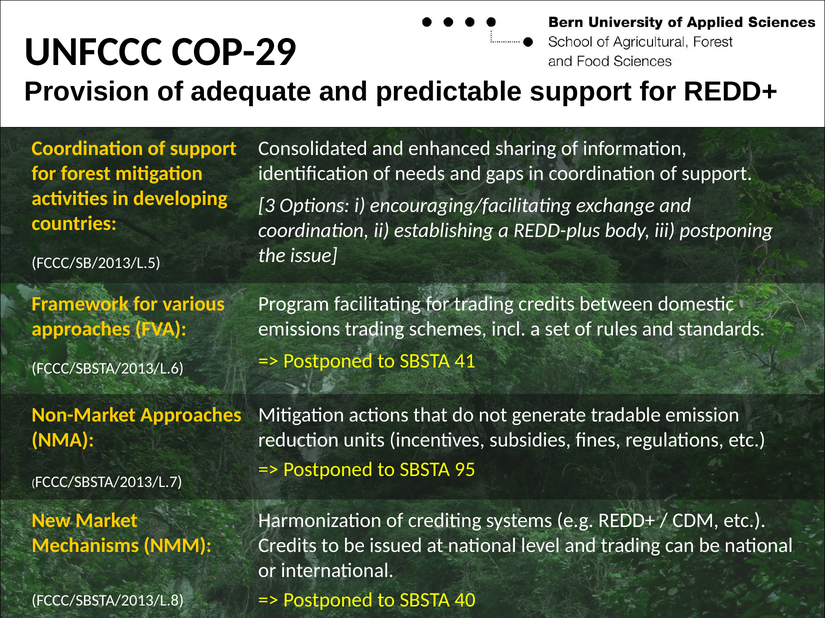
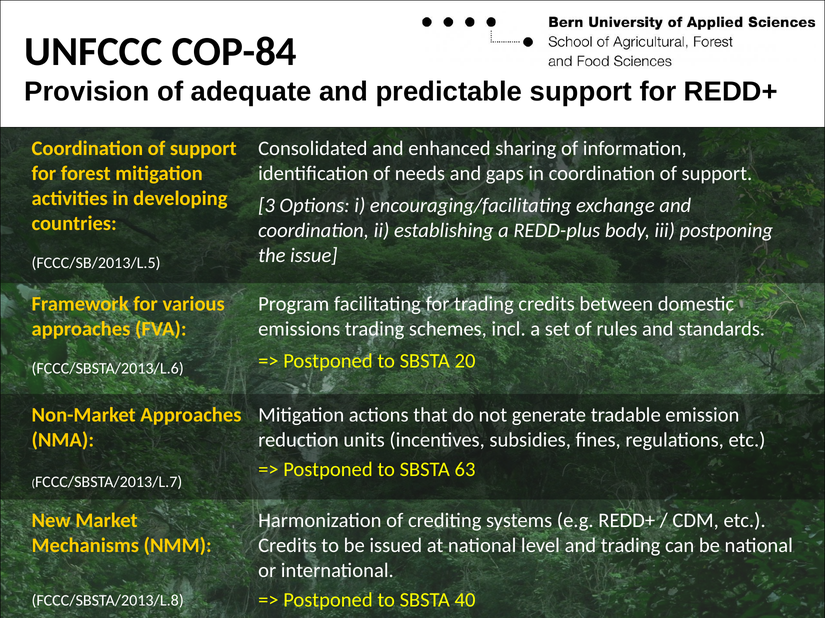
COP-29: COP-29 -> COP-84 (234, 52)
41: 41 -> 20 (465, 362)
95: 95 -> 63 (465, 470)
